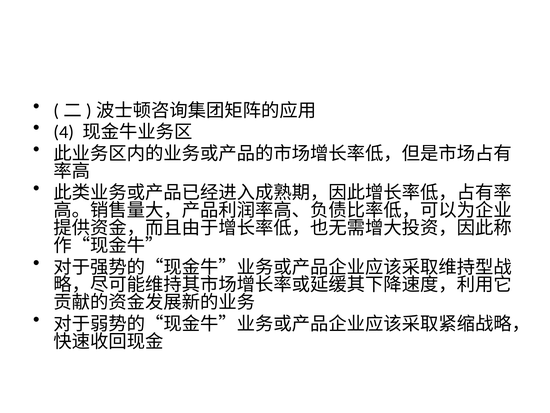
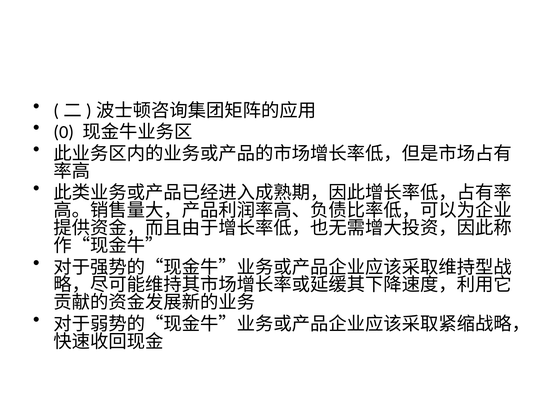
4: 4 -> 0 (64, 132)
